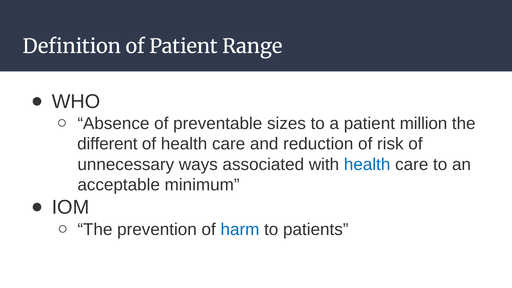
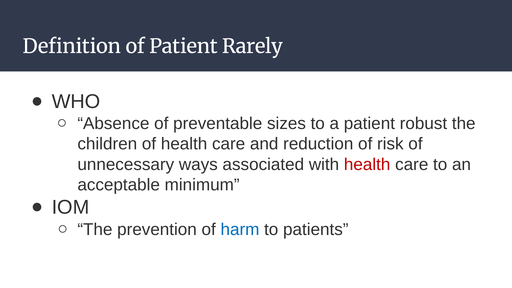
Range: Range -> Rarely (252, 47)
million: million -> robust (423, 124)
different: different -> children (107, 144)
health colour: blue -> red (367, 165)
